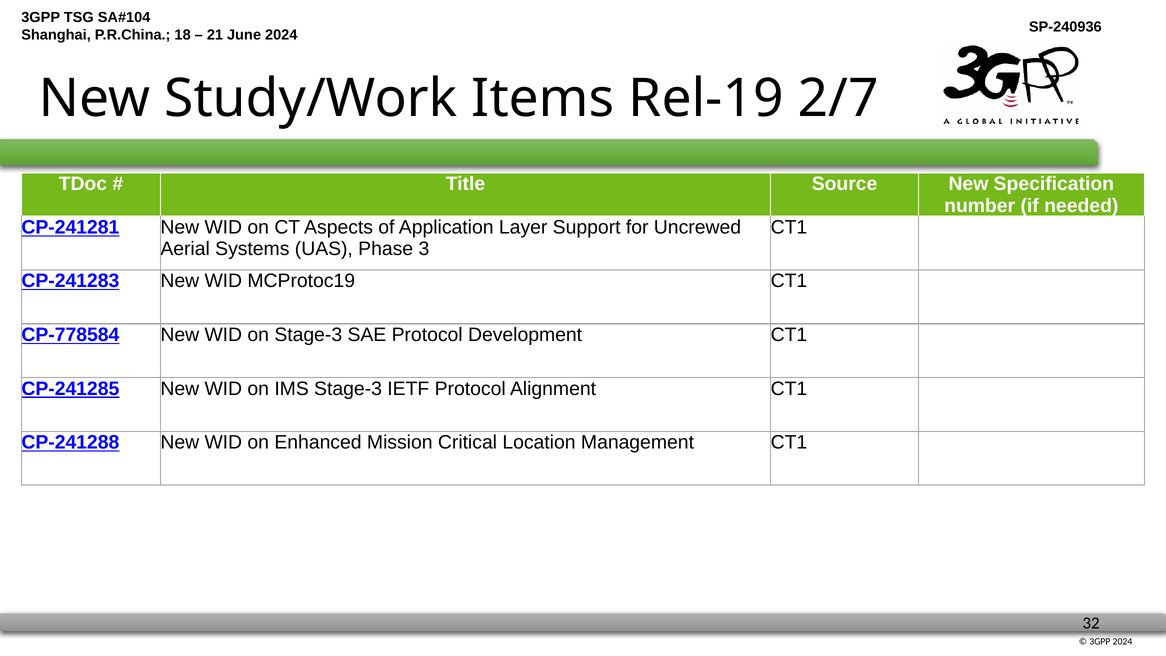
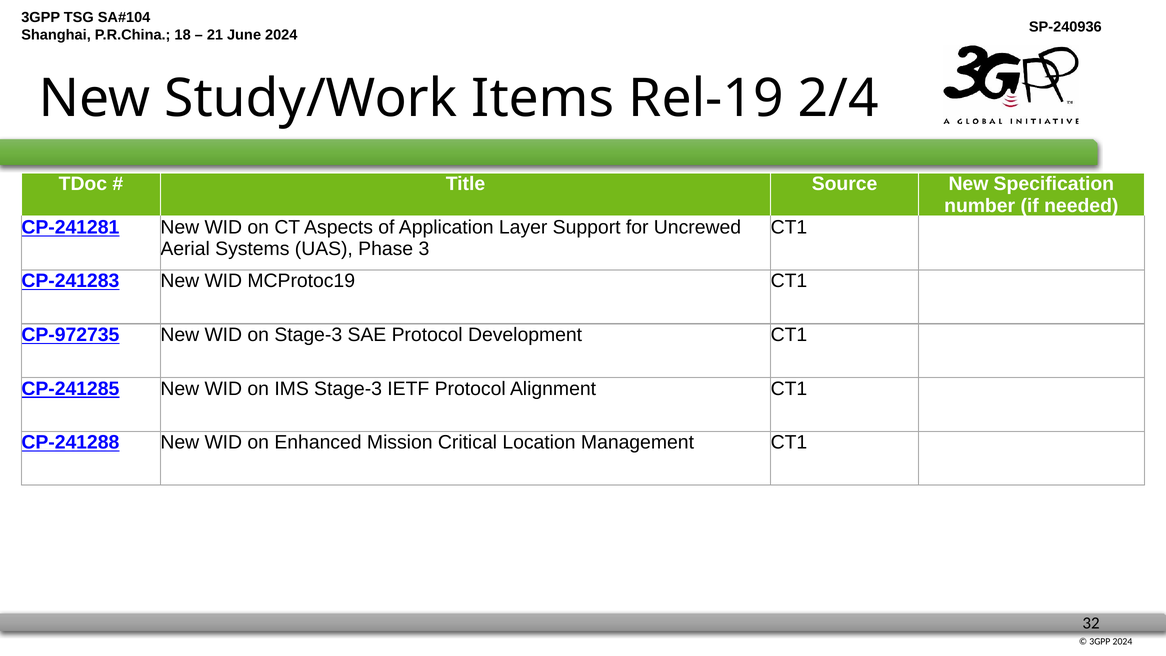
2/7: 2/7 -> 2/4 (838, 98)
CP-778584: CP-778584 -> CP-972735 (70, 335)
